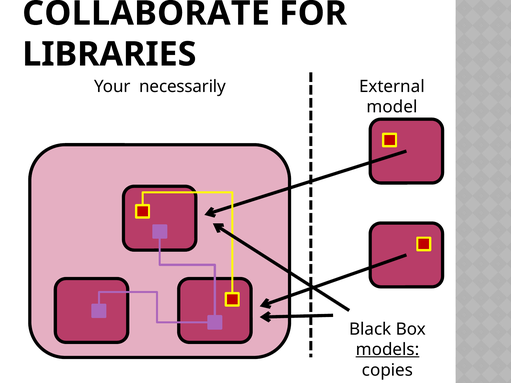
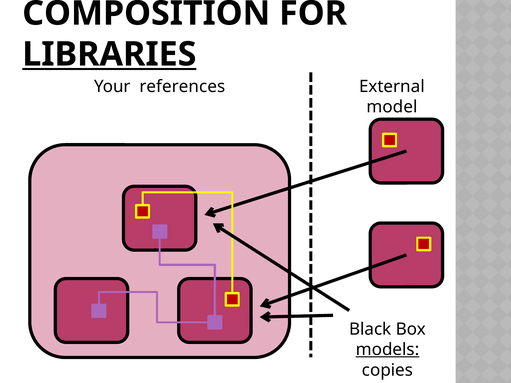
COLLABORATE: COLLABORATE -> COMPOSITION (146, 13)
LIBRARIES underline: none -> present (109, 54)
necessarily: necessarily -> references (182, 86)
